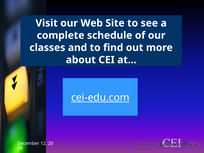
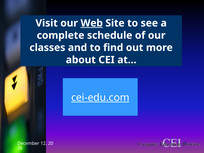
Web underline: none -> present (92, 23)
